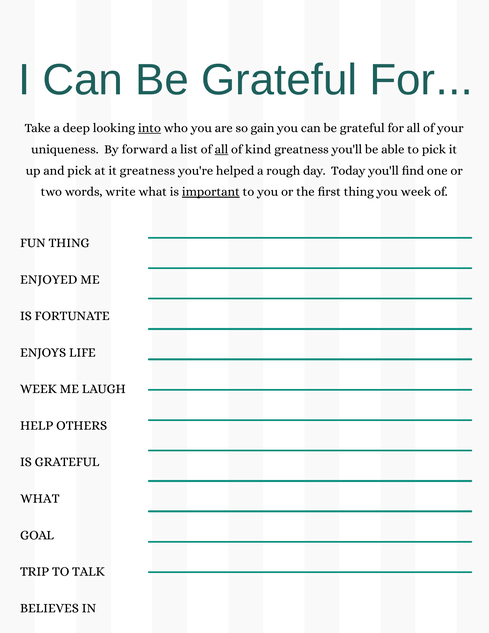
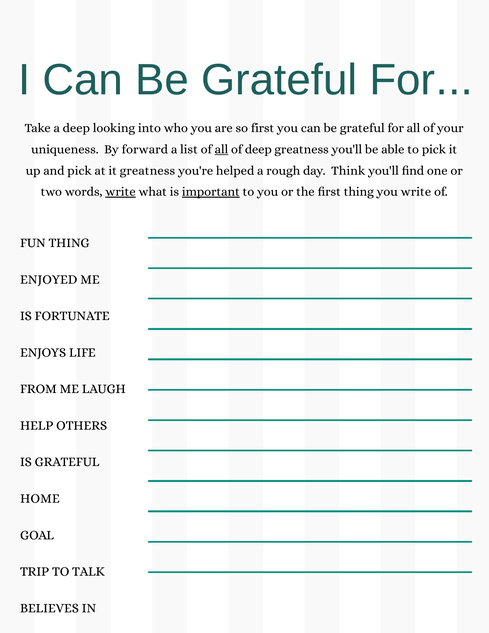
into underline: present -> none (149, 128)
so gain: gain -> first (263, 128)
of kind: kind -> deep (258, 149)
Today: Today -> Think (348, 170)
write underline: none -> present (121, 192)
you week: week -> write (416, 192)
WEEK: WEEK -> FROM (38, 389)
WHAT: WHAT -> HOME (40, 498)
